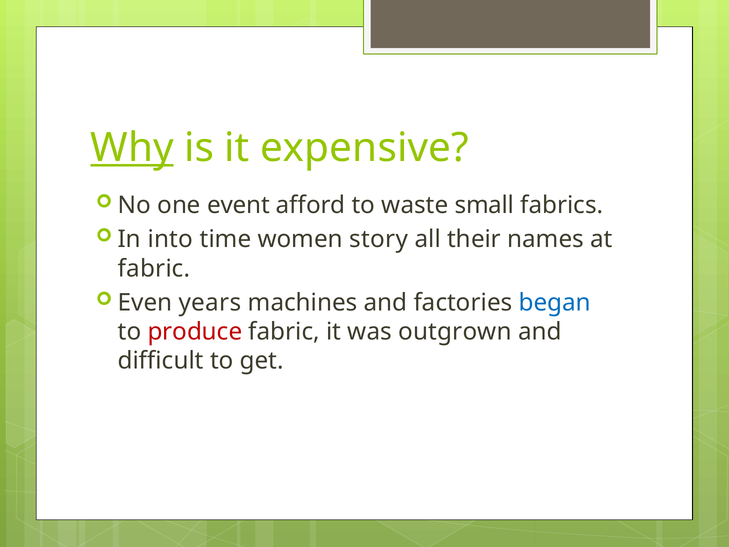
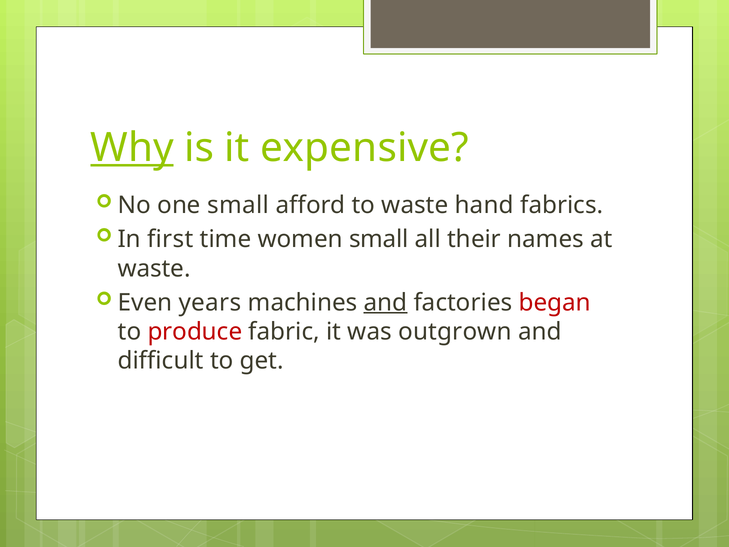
one event: event -> small (238, 205)
small: small -> hand (484, 205)
into: into -> first (170, 239)
women story: story -> small (379, 239)
fabric: fabric -> waste (154, 268)
and underline: none -> present (385, 302)
began colour: blue -> red (555, 302)
